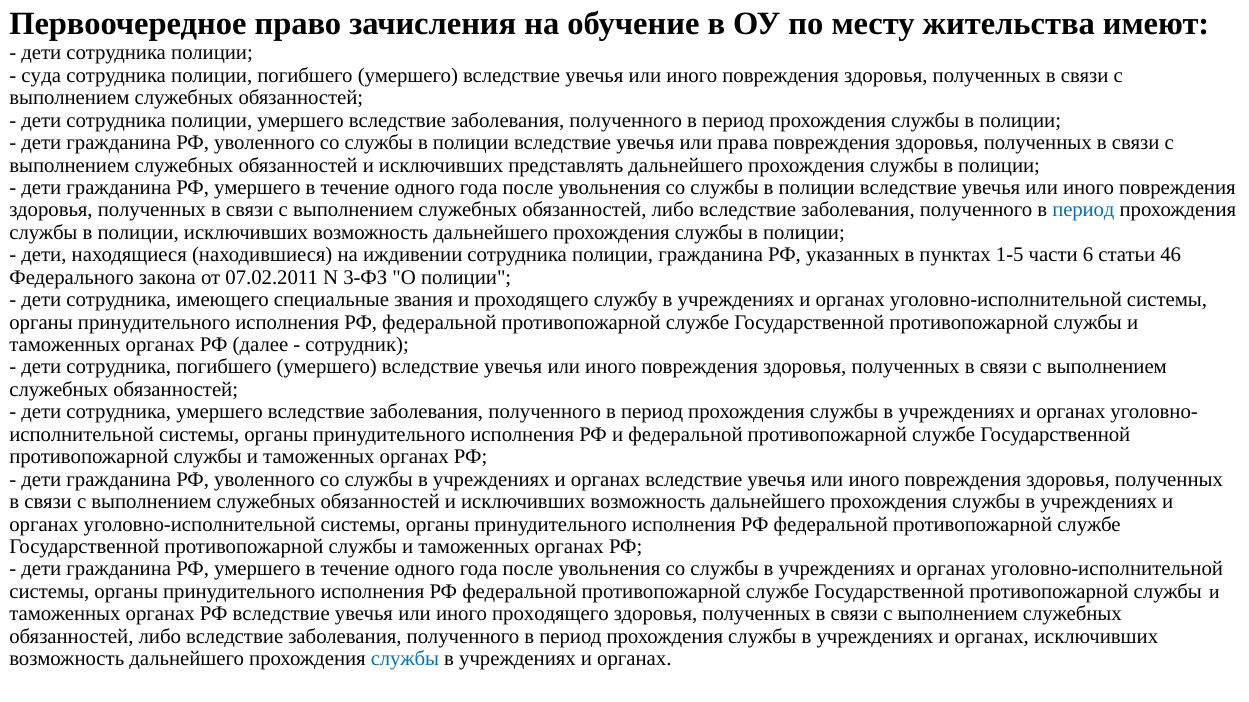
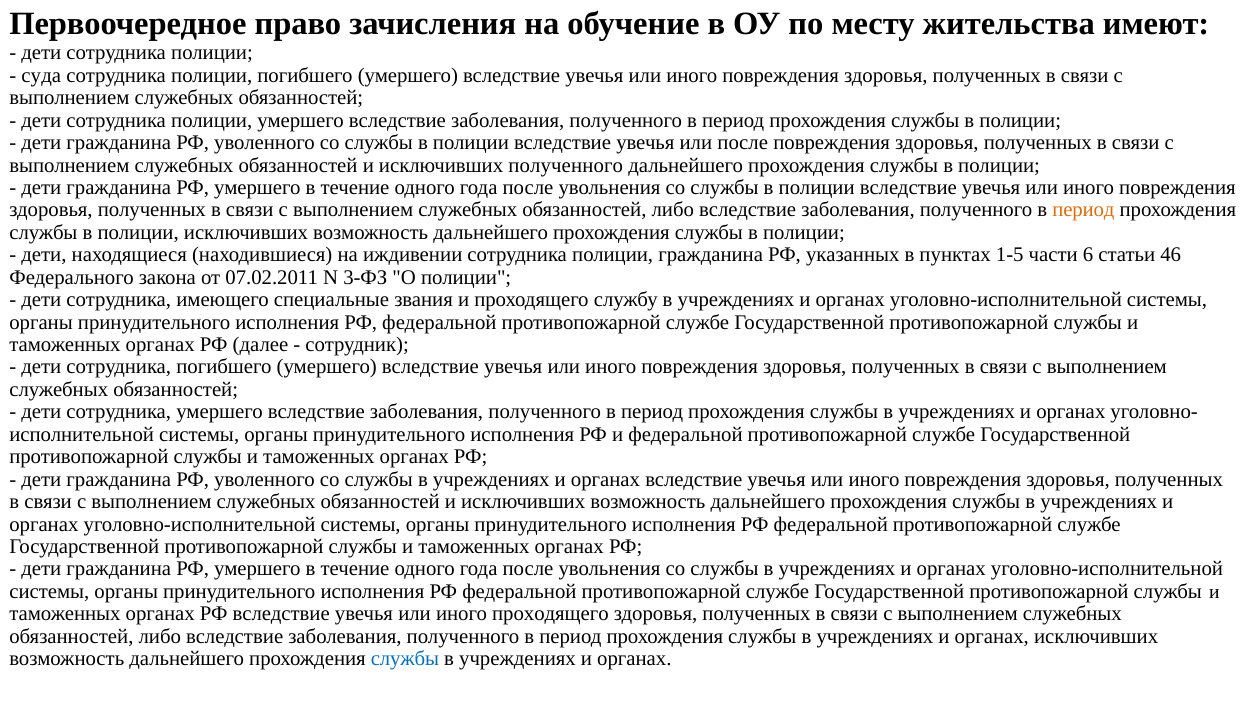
или права: права -> после (743, 143)
исключивших представлять: представлять -> полученного (566, 165)
период colour: blue -> orange (1083, 210)
